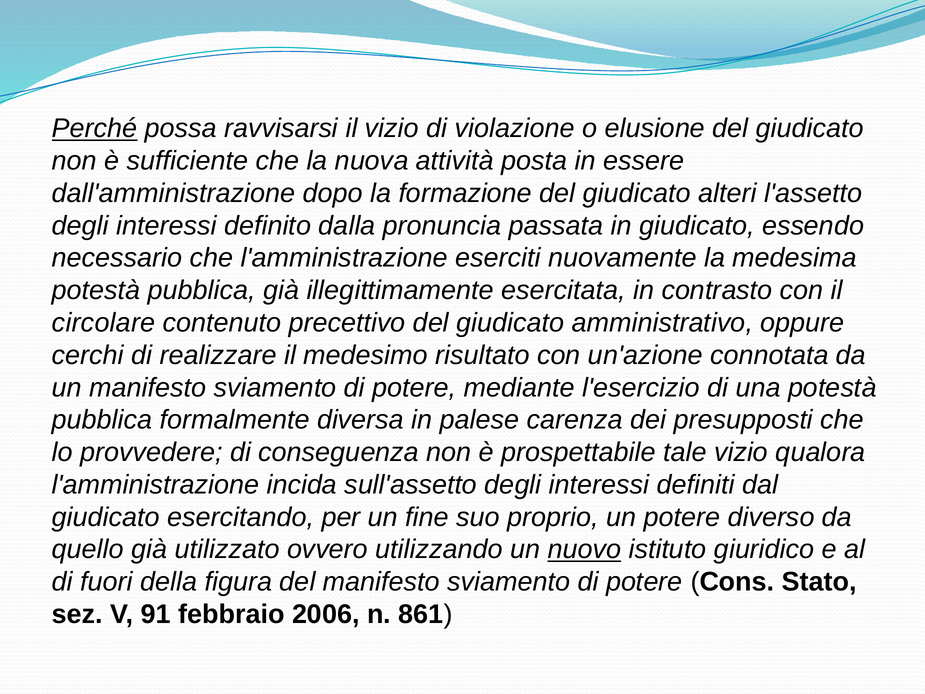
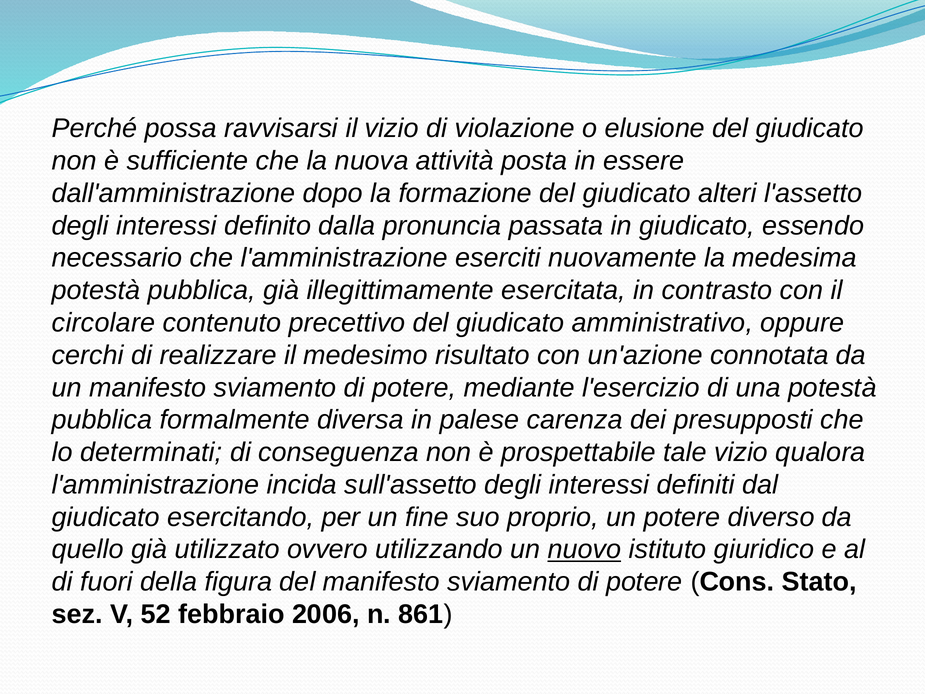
Perché underline: present -> none (95, 128)
provvedere: provvedere -> determinati (151, 452)
91: 91 -> 52 (156, 614)
